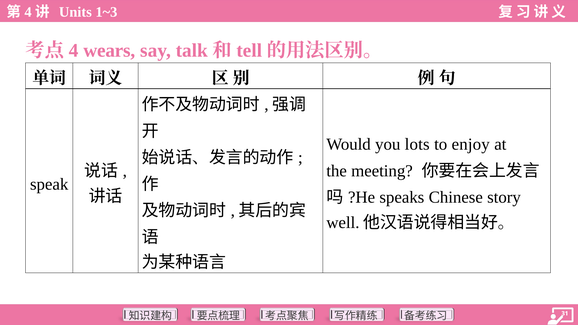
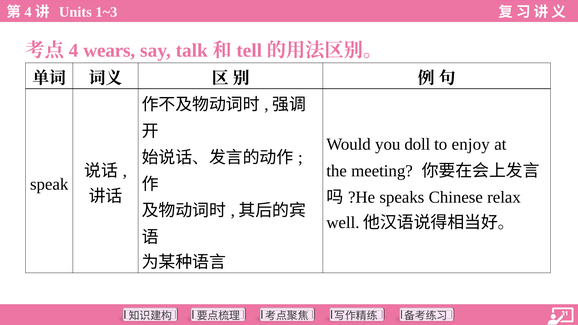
lots: lots -> doll (417, 144)
story: story -> relax (504, 197)
